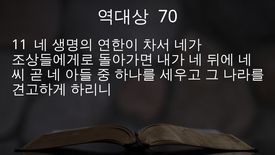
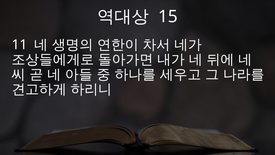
70: 70 -> 15 (168, 17)
